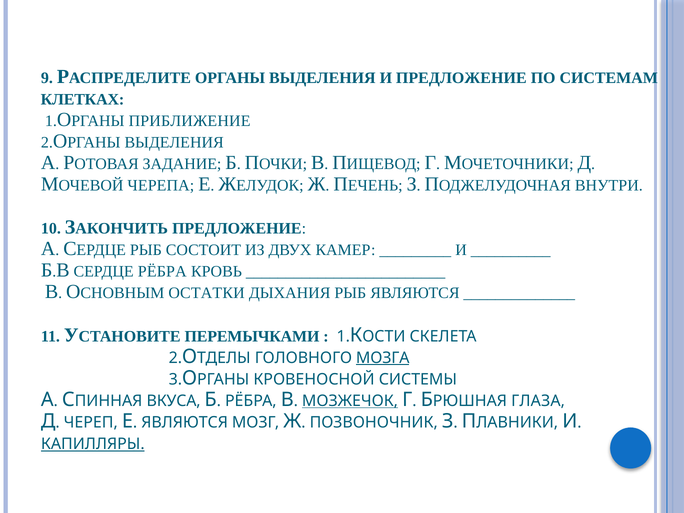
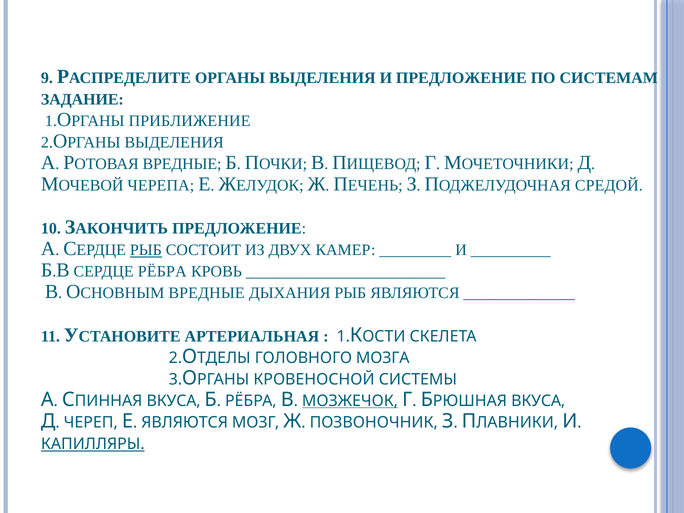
КЛЕТКАХ: КЛЕТКАХ -> ЗАДАНИЕ (82, 99)
ЗАДАНИЕ: ЗАДАНИЕ -> ВРЕДНЫЕ (182, 164)
ВНУТРИ: ВНУТРИ -> СРЕДОЙ (609, 185)
РЫБ underline: none -> present (146, 250)
ОСТАТКИ: ОСТАТКИ -> ВРЕДНЫЕ (207, 293)
ПЕРЕМЫЧКАМИ: ПЕРЕМЫЧКАМИ -> АРТЕРИАЛЬНАЯ (252, 336)
МОЗГА underline: present -> none (383, 358)
ГЛАЗА: ГЛАЗА -> ВКУСА (538, 401)
